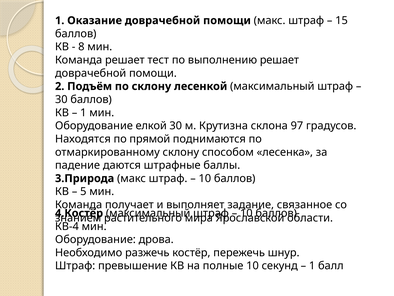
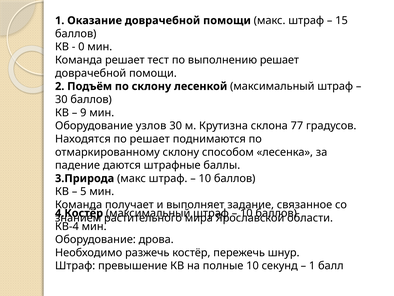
8: 8 -> 0 (81, 47)
1: 1 -> 9 (83, 112)
елкой: елкой -> узлов (151, 126)
97: 97 -> 77 (297, 126)
по прямой: прямой -> решает (150, 139)
